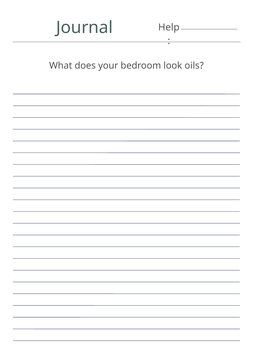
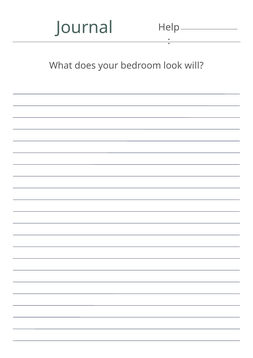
oils: oils -> will (194, 66)
